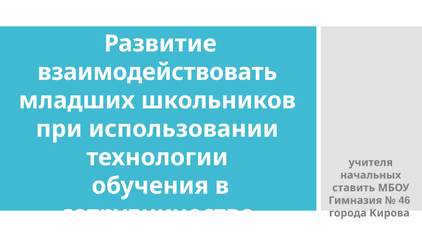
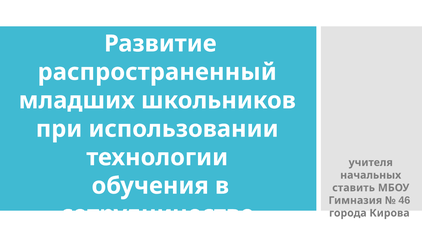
взаимодействовать: взаимодействовать -> распространенный (157, 72)
